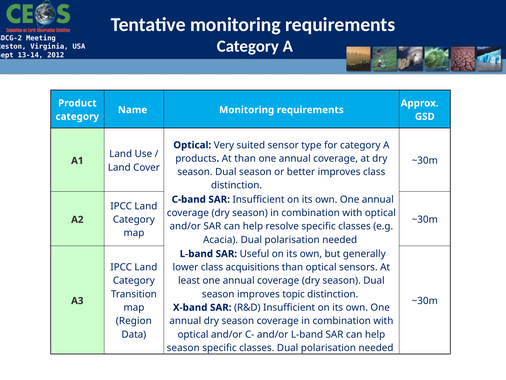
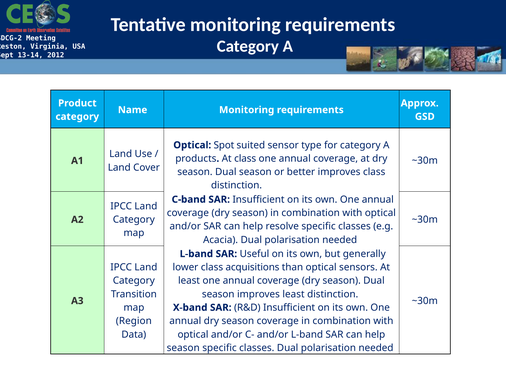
Very: Very -> Spot (224, 145)
At than: than -> class (245, 158)
improves topic: topic -> least (294, 294)
